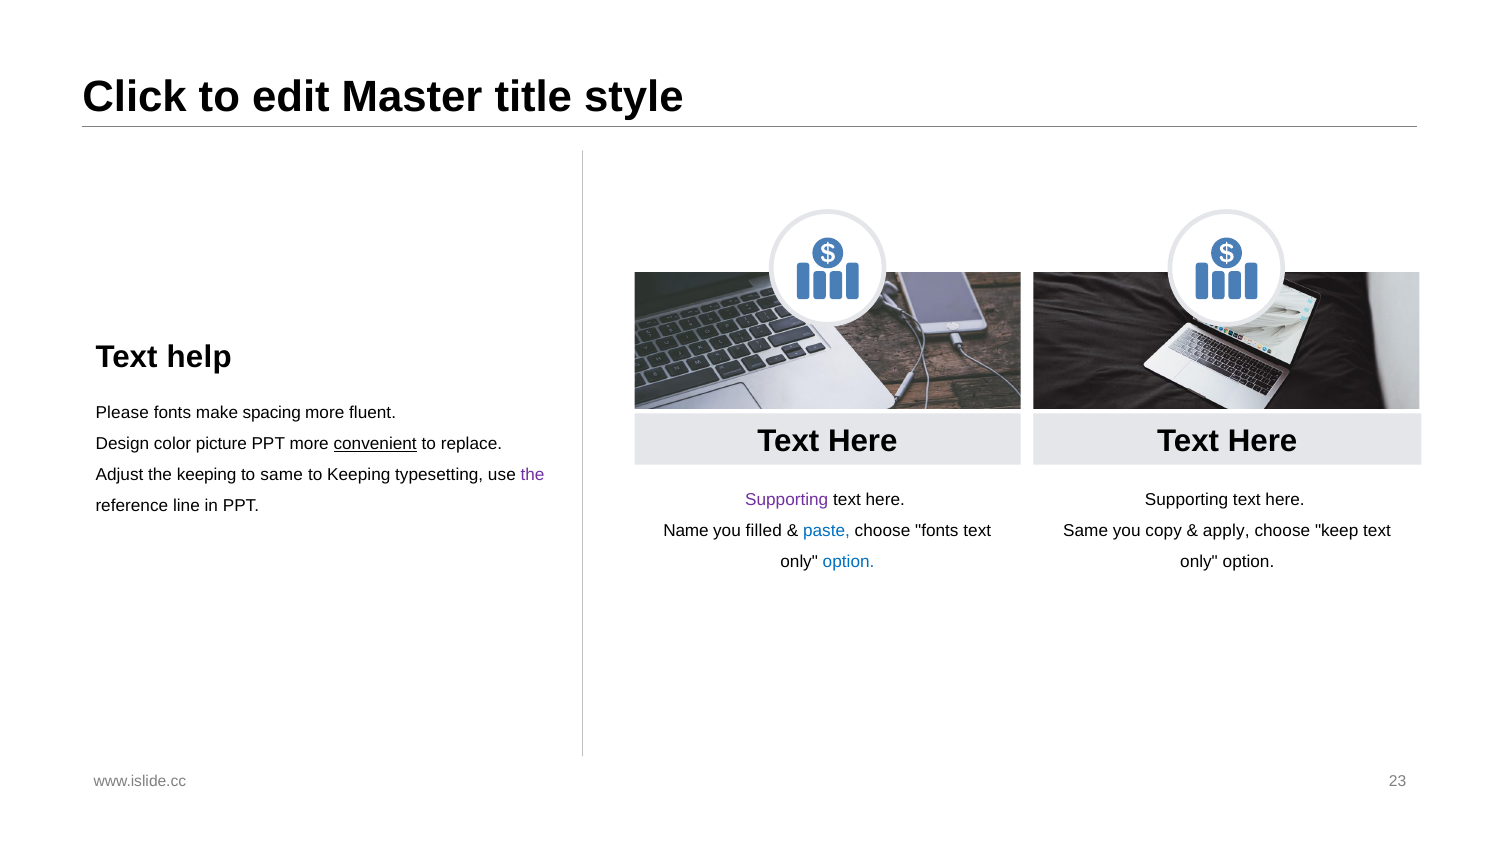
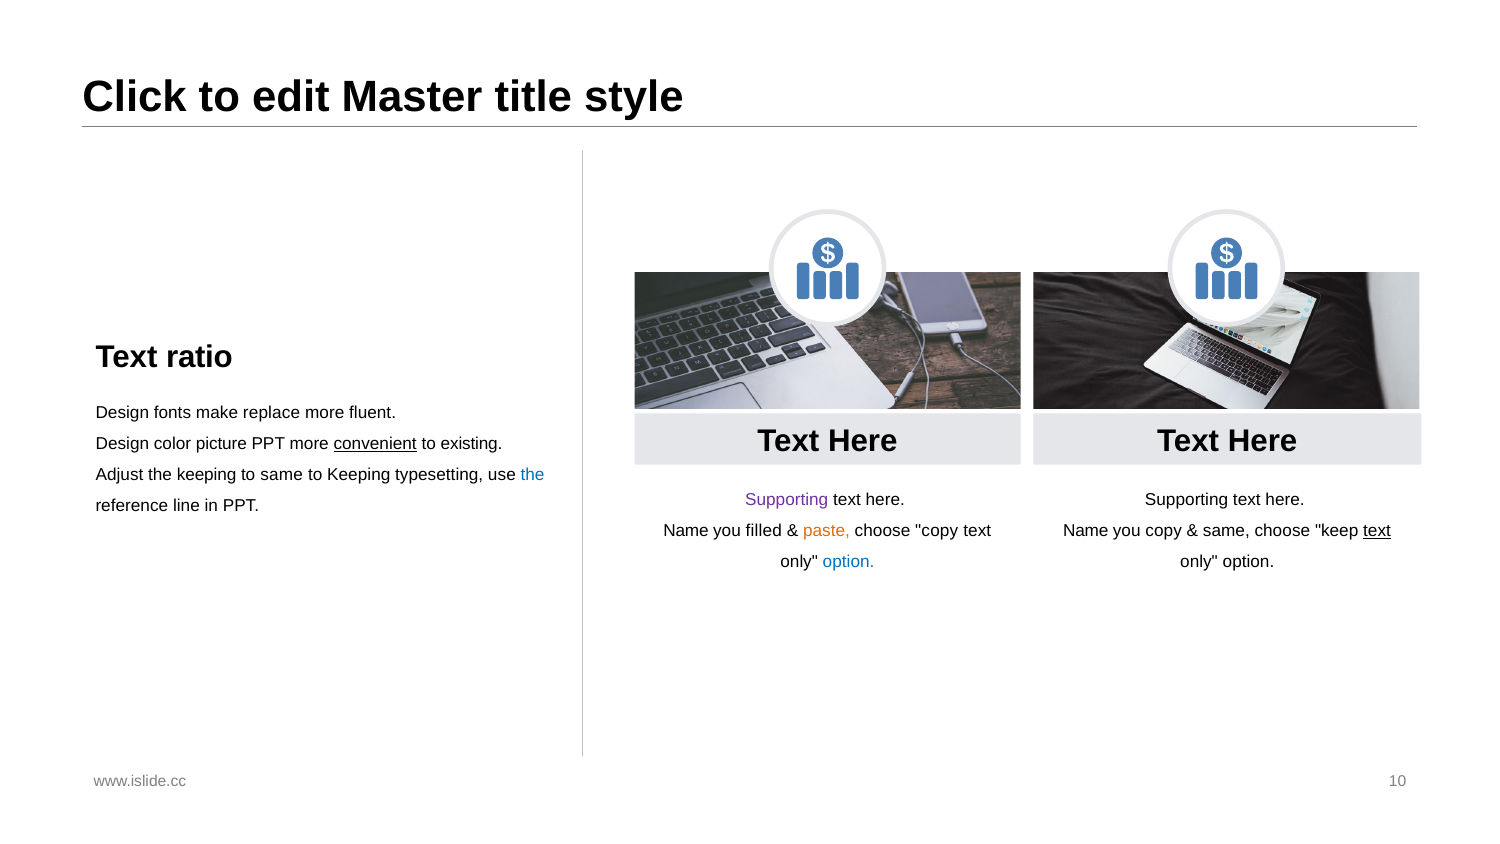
help: help -> ratio (199, 358)
Please: Please -> Design (122, 413)
spacing: spacing -> replace (272, 413)
replace: replace -> existing (472, 444)
the colour: purple -> blue (532, 475)
paste colour: blue -> orange (827, 531)
choose fonts: fonts -> copy (937, 531)
Same: Same -> Name (1086, 531)
apply: apply -> same (1226, 531)
text underline: none -> present (1377, 531)
23: 23 -> 10 (1398, 782)
